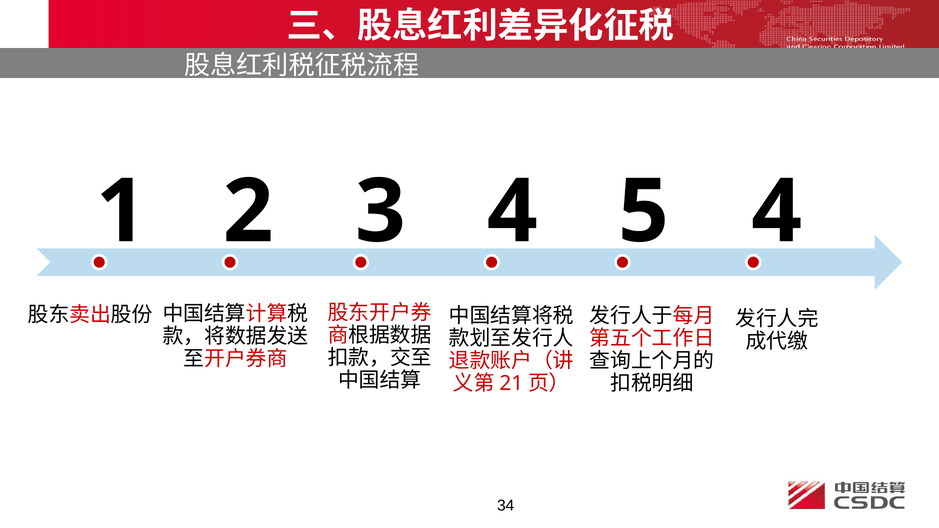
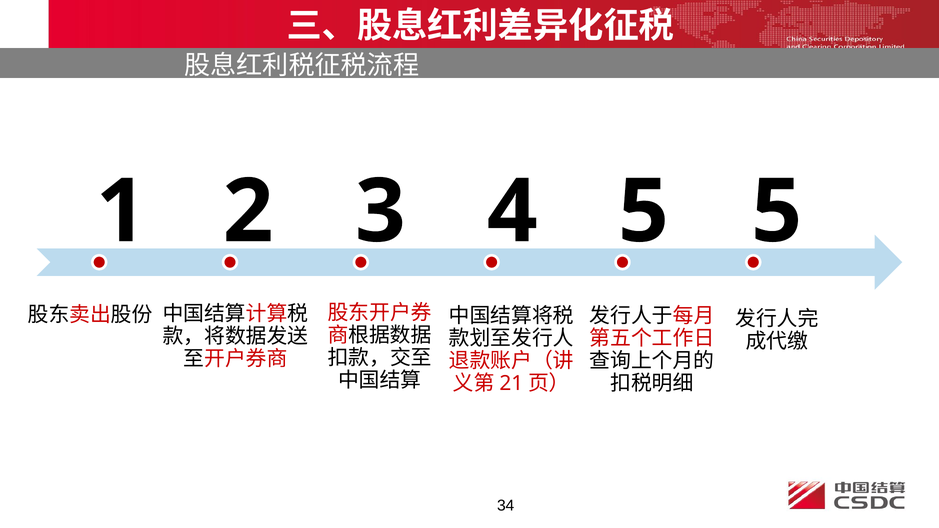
5 4: 4 -> 5 (777, 212)
